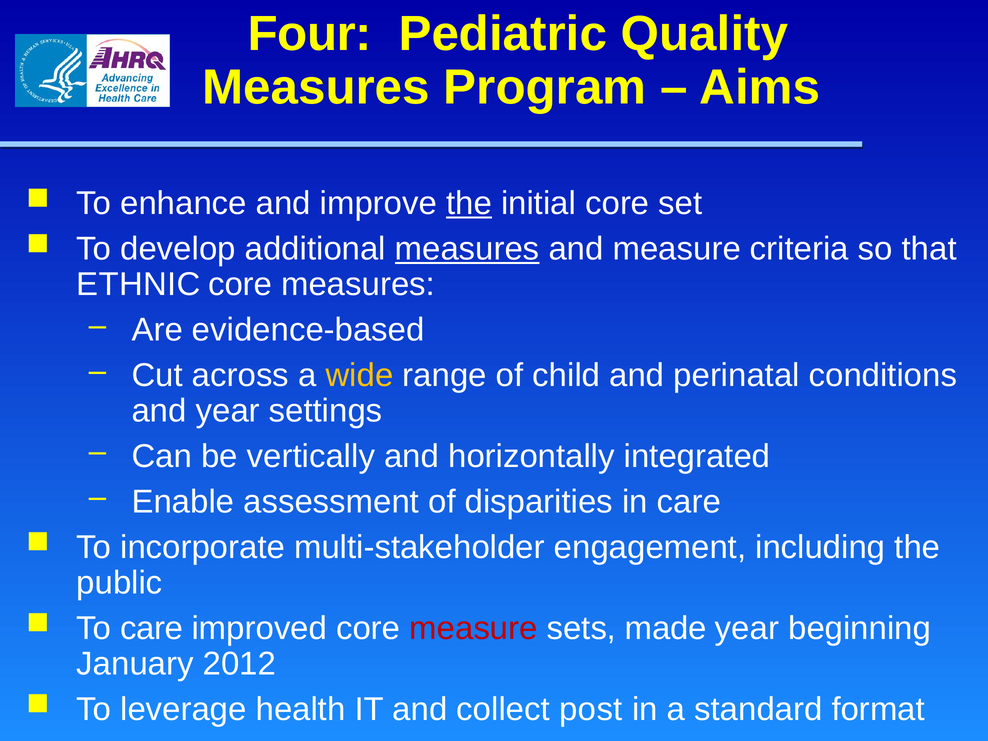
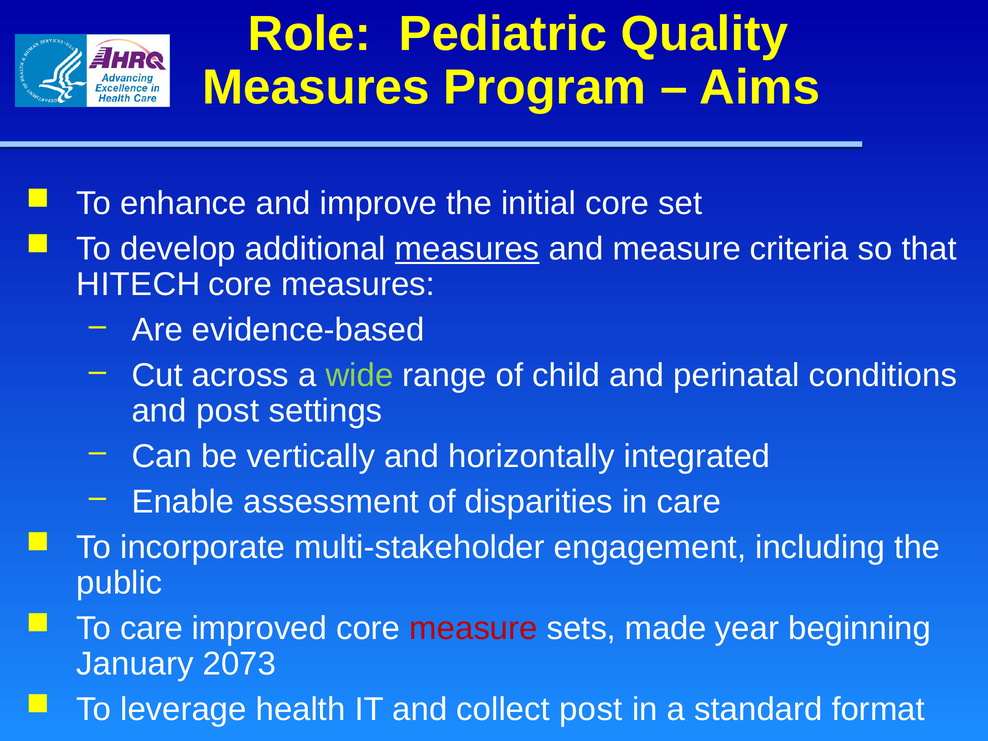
Four: Four -> Role (310, 34)
the underline: present -> none (469, 204)
ETHNIC: ETHNIC -> HITECH (138, 285)
wide colour: yellow -> light green (359, 375)
and year: year -> post (228, 411)
2012: 2012 -> 2073 (239, 664)
